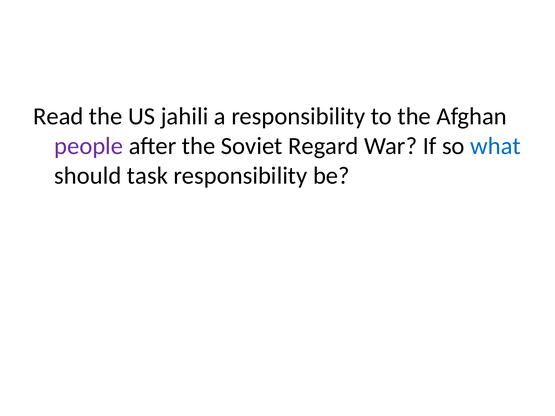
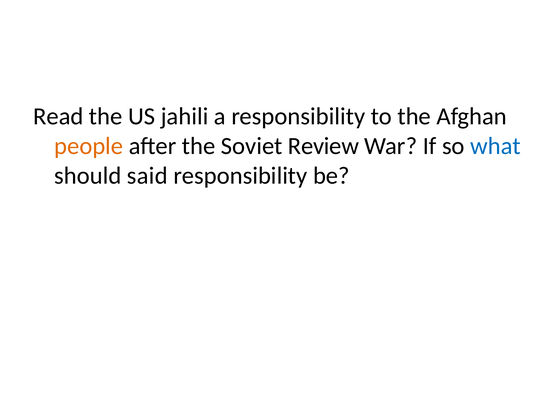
people colour: purple -> orange (89, 146)
Regard: Regard -> Review (323, 146)
task: task -> said (147, 176)
